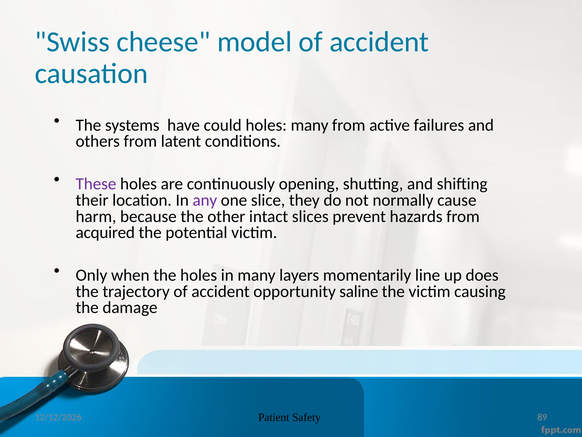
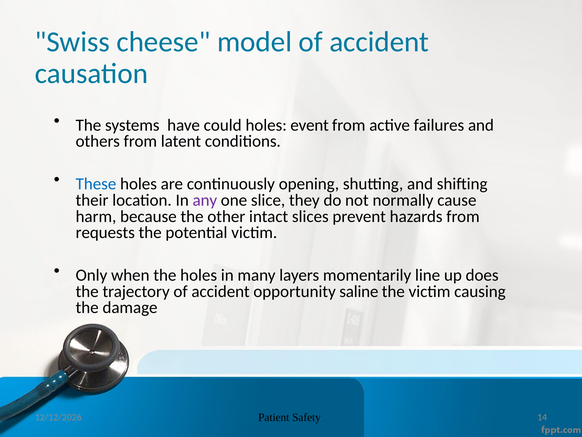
holes many: many -> event (310, 125)
These colour: purple -> blue (96, 184)
acquired: acquired -> requests (105, 232)
89: 89 -> 14 (542, 417)
